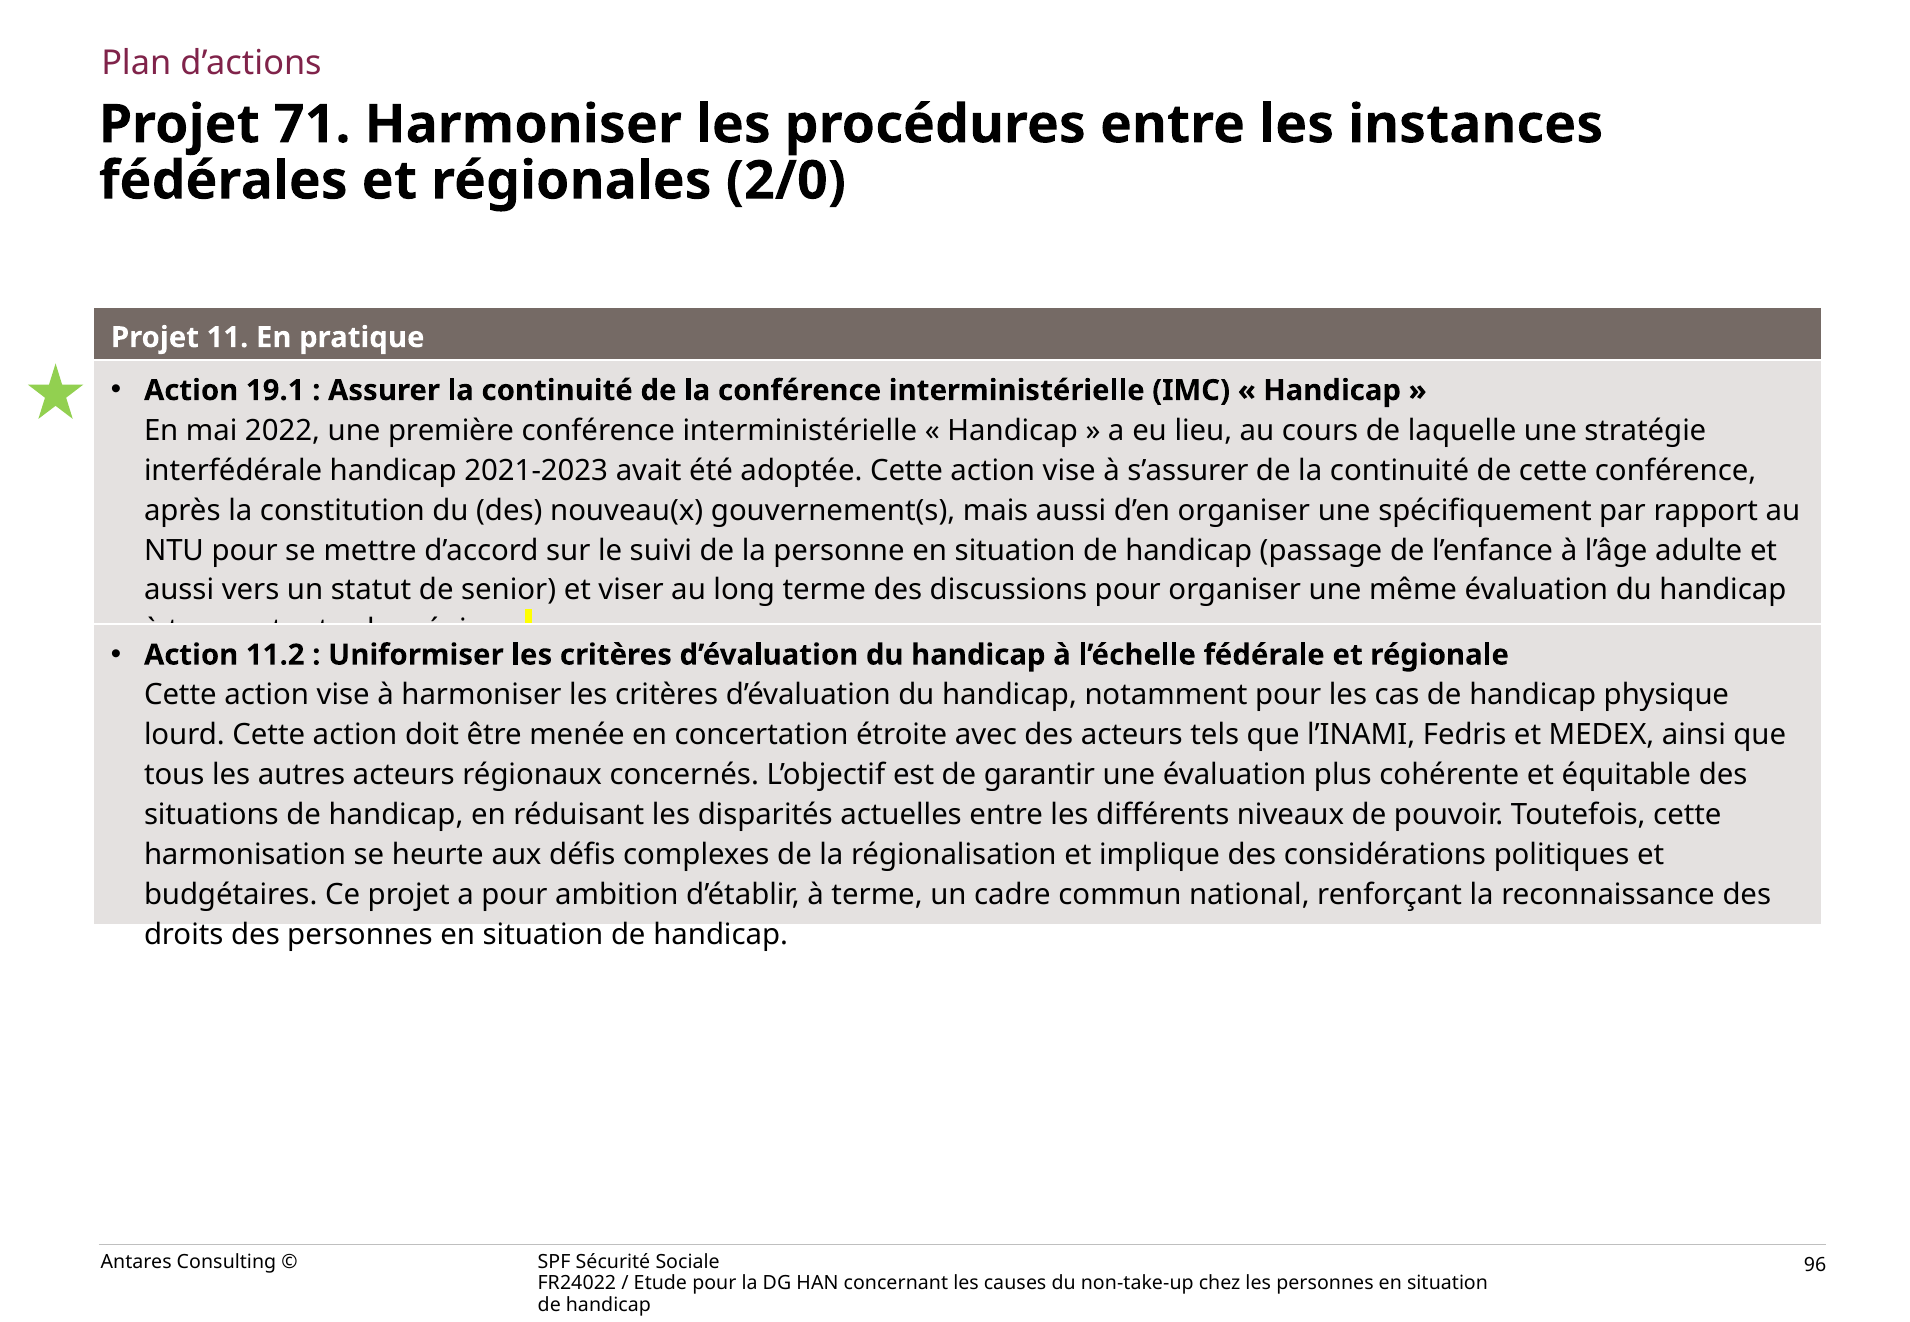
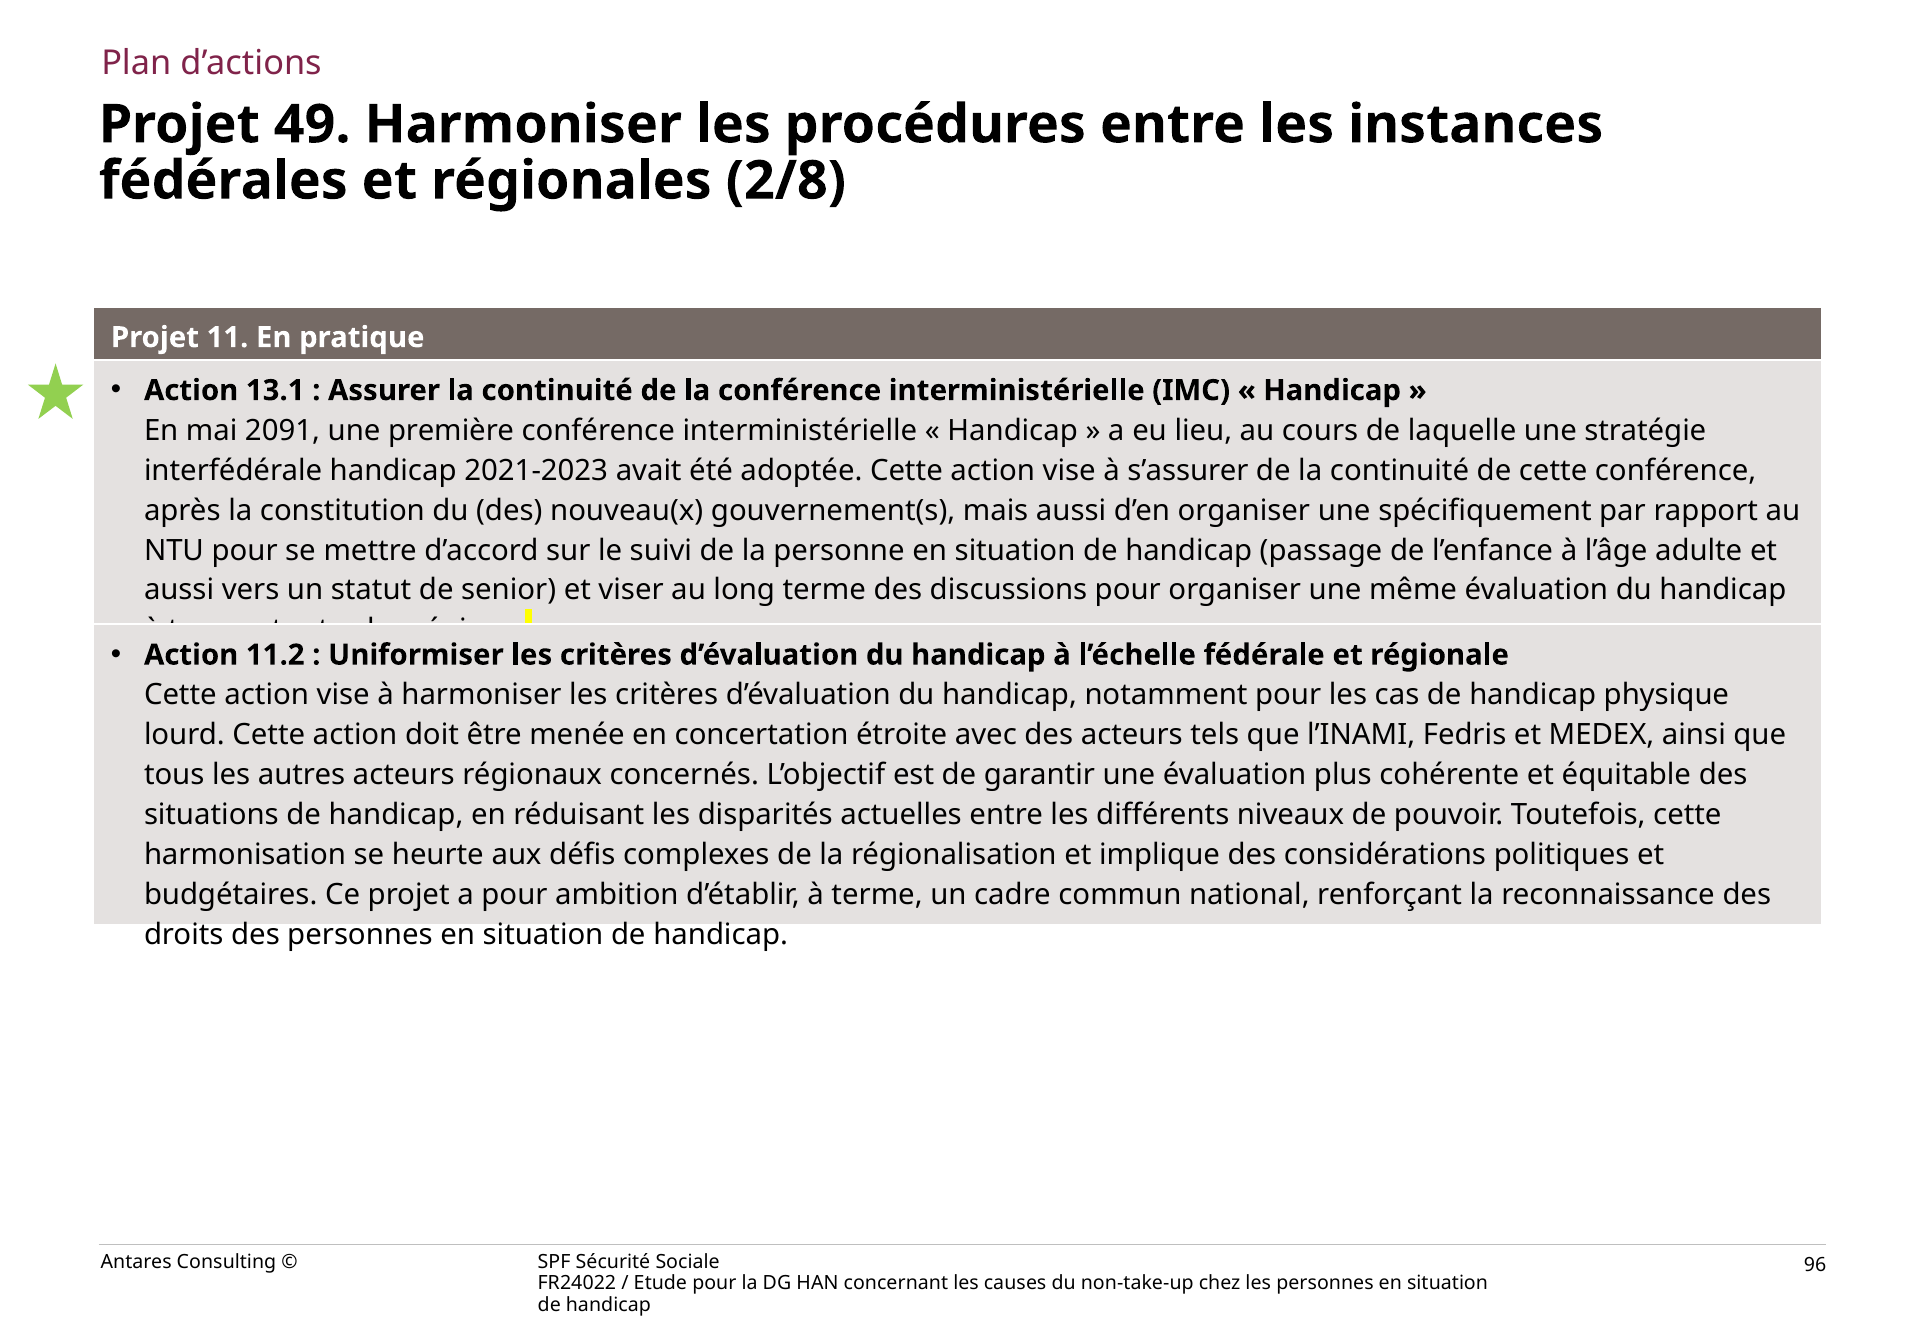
71: 71 -> 49 (312, 125)
2/0: 2/0 -> 2/8 (786, 181)
19.1: 19.1 -> 13.1 (275, 391)
2022: 2022 -> 2091 (282, 431)
